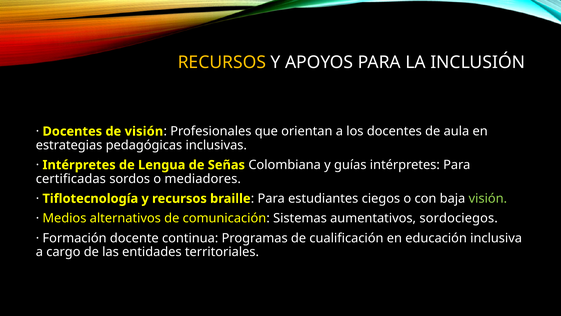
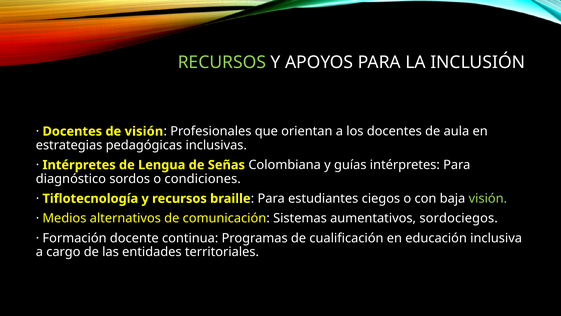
RECURSOS colour: yellow -> light green (222, 62)
certificadas: certificadas -> diagnóstico (71, 179)
mediadores: mediadores -> condiciones (203, 179)
